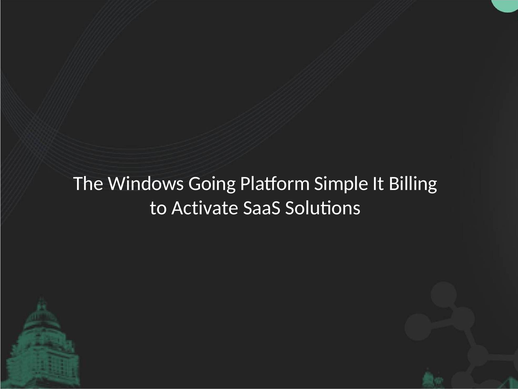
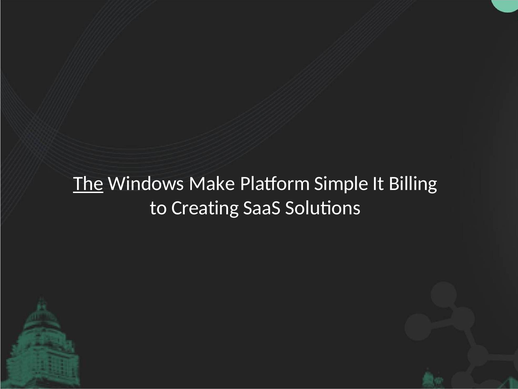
The underline: none -> present (88, 183)
Going: Going -> Make (212, 183)
Activate: Activate -> Creating (205, 208)
